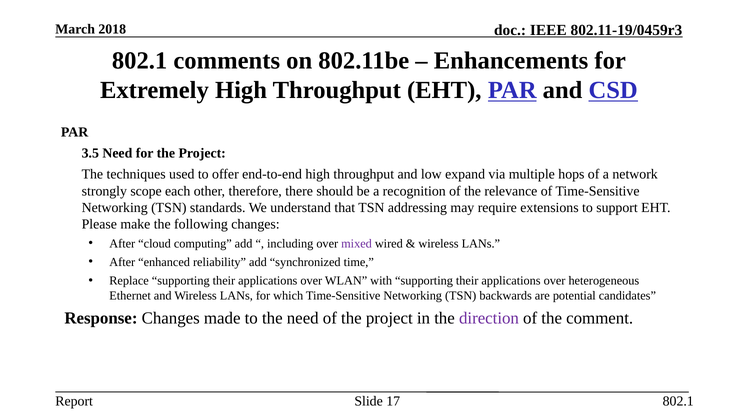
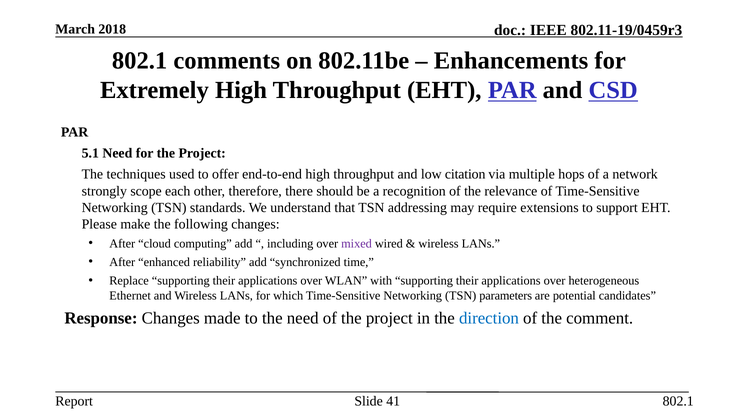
3.5: 3.5 -> 5.1 (90, 153)
expand: expand -> citation (465, 174)
backwards: backwards -> parameters (506, 296)
direction colour: purple -> blue (489, 318)
17: 17 -> 41 (393, 401)
